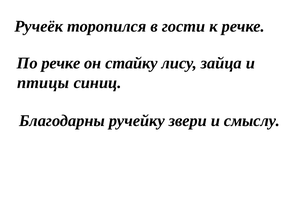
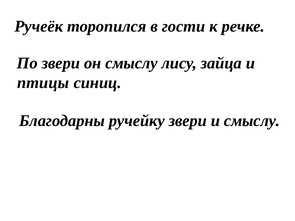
По речке: речке -> звери (61, 63)
он стайку: стайку -> смыслу (131, 63)
